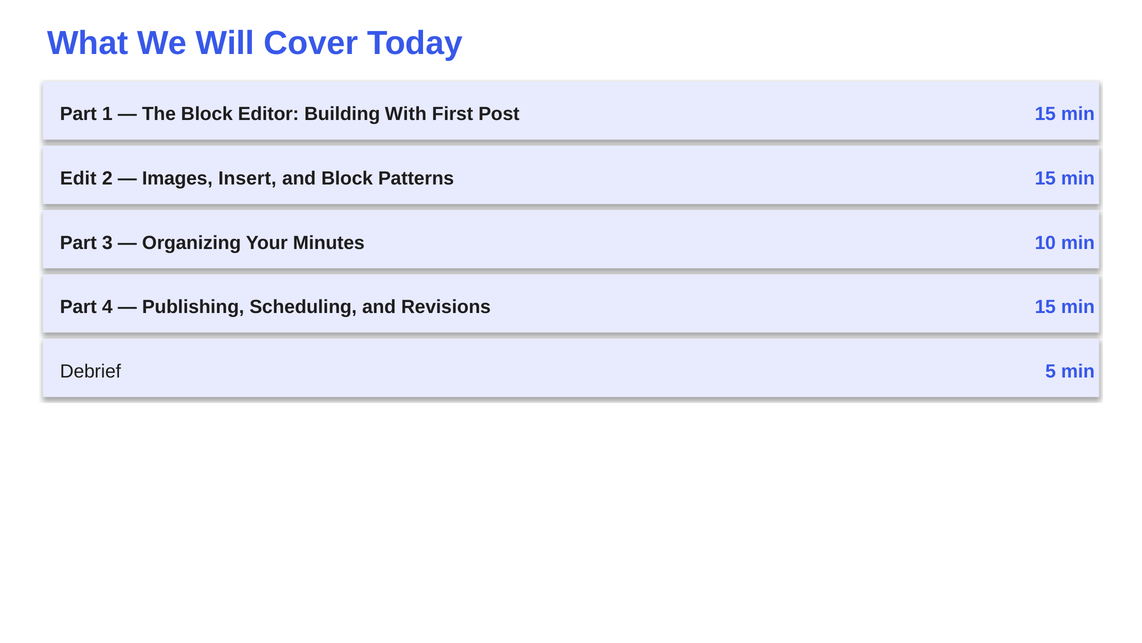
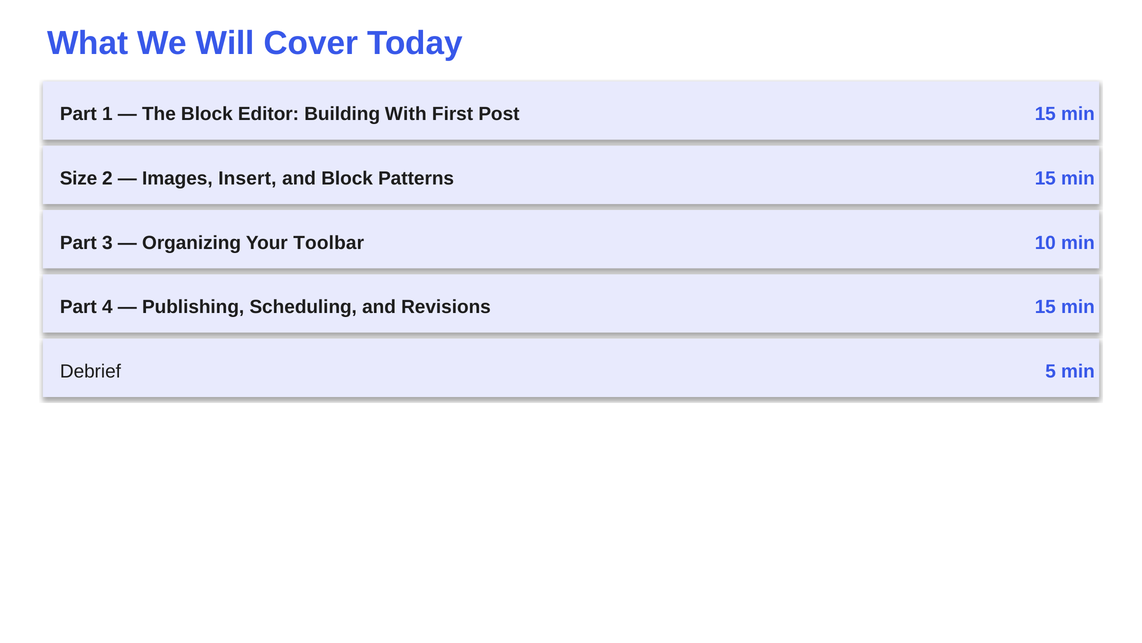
Edit: Edit -> Size (78, 178)
Minutes: Minutes -> Toolbar (329, 243)
